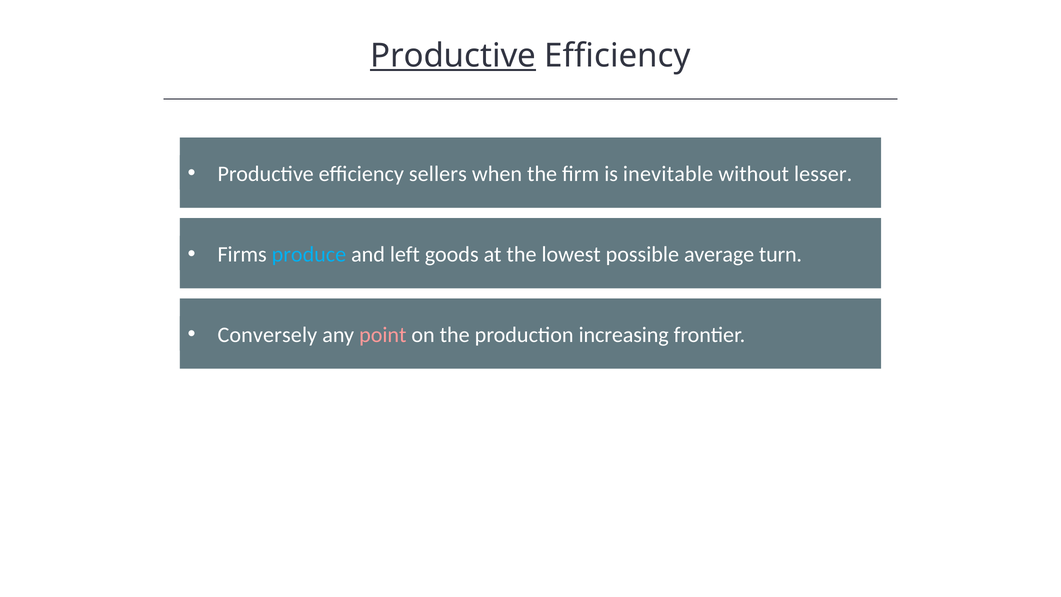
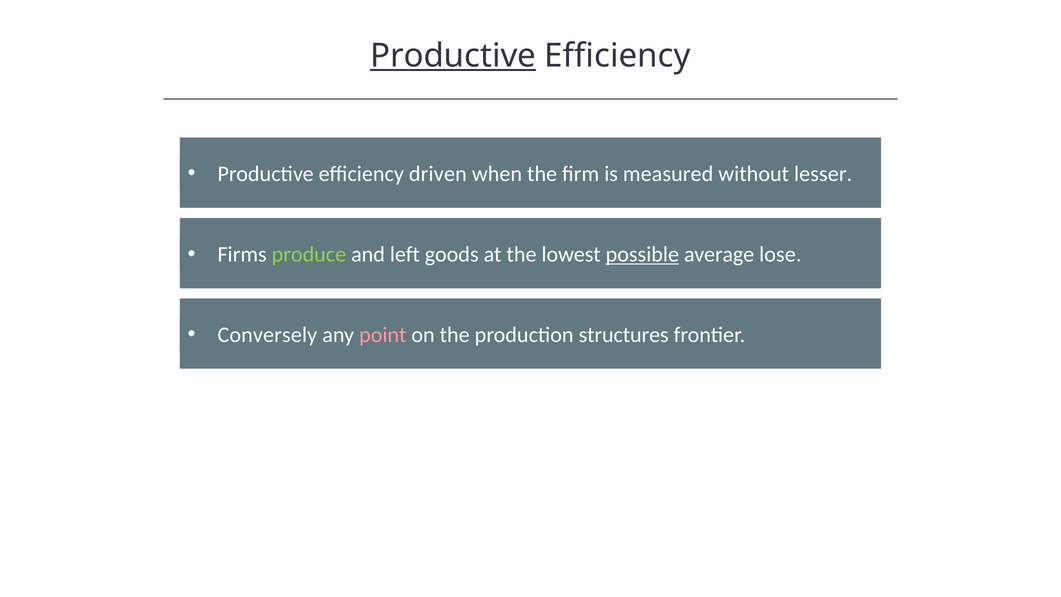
sellers: sellers -> driven (438, 174)
inevitable: inevitable -> measured (668, 174)
produce colour: light blue -> light green (309, 254)
possible underline: none -> present (642, 254)
turn: turn -> lose (780, 254)
increasing: increasing -> structures (624, 335)
